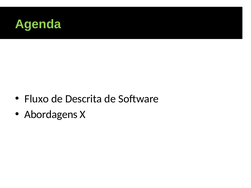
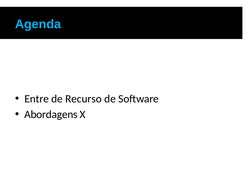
Agenda colour: light green -> light blue (38, 24)
Fluxo: Fluxo -> Entre (37, 99)
Descrita: Descrita -> Recurso (84, 99)
